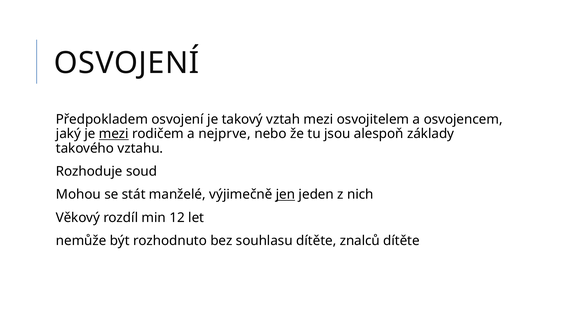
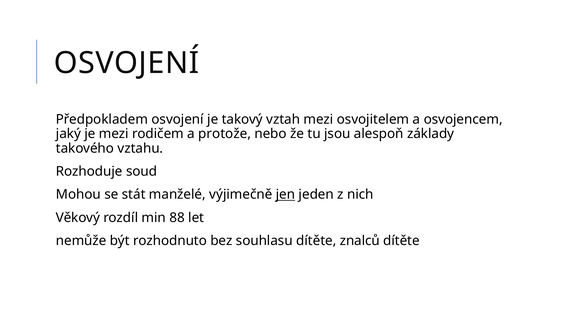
mezi underline: present -> none (114, 134)
nejprve: nejprve -> protože (225, 134)
12: 12 -> 88 (177, 218)
